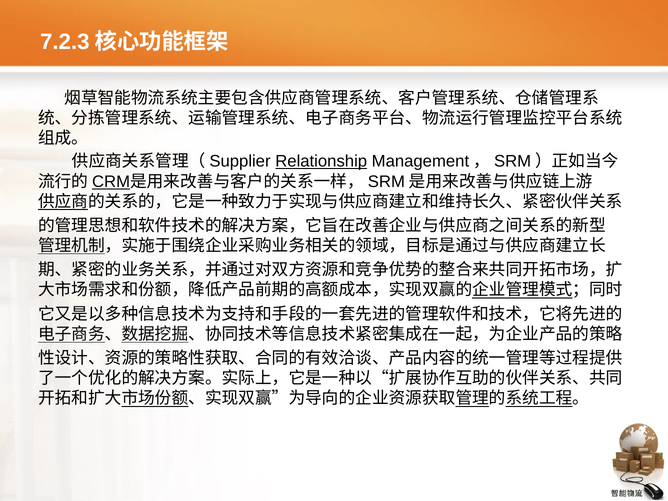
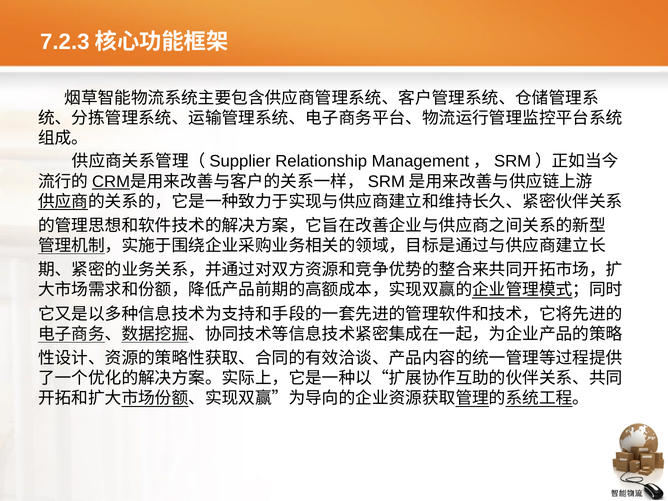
Relationship underline: present -> none (321, 161)
